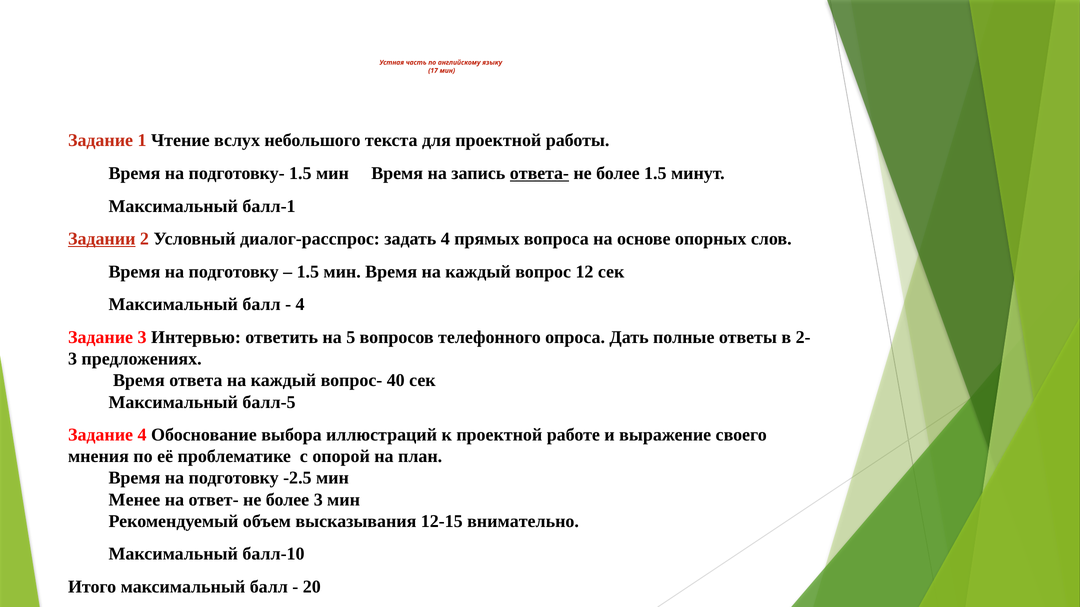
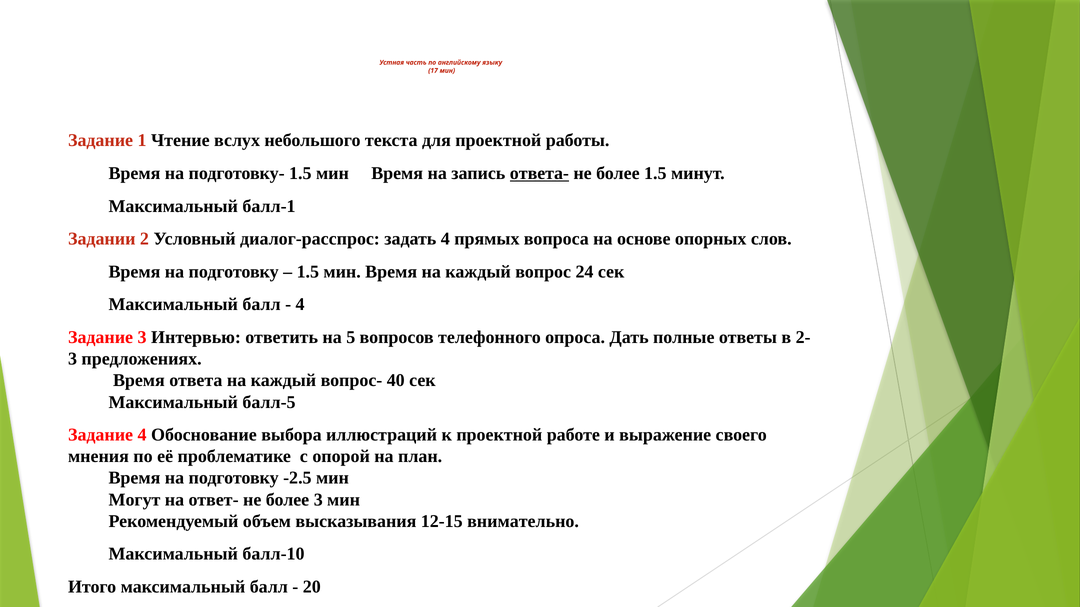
Задании underline: present -> none (102, 239)
12: 12 -> 24 (585, 272)
Менее: Менее -> Могут (135, 500)
